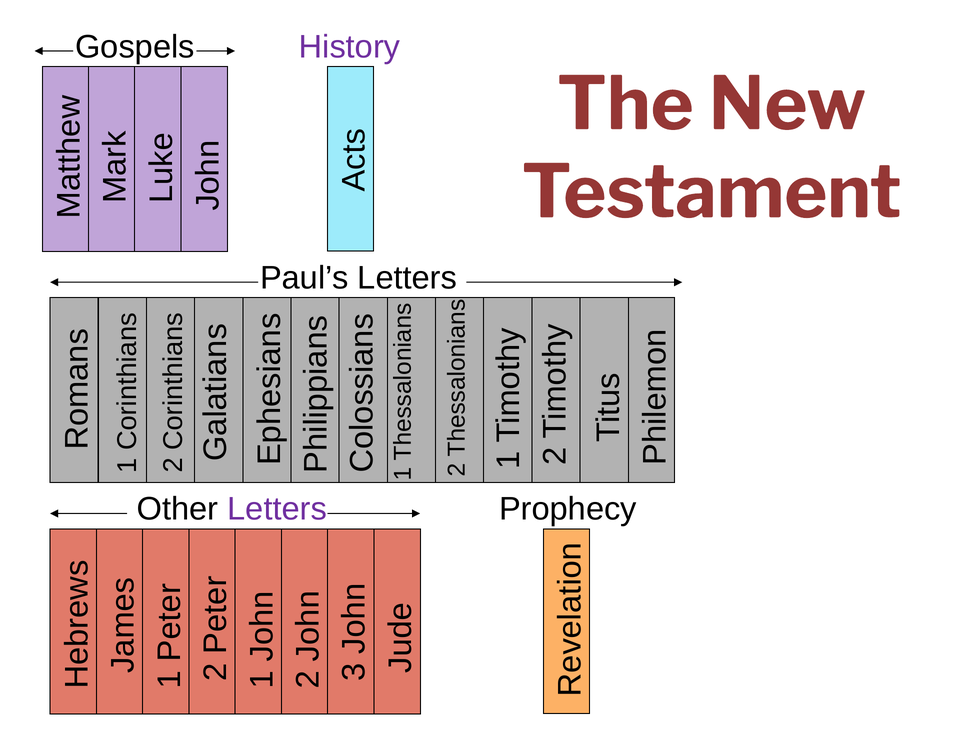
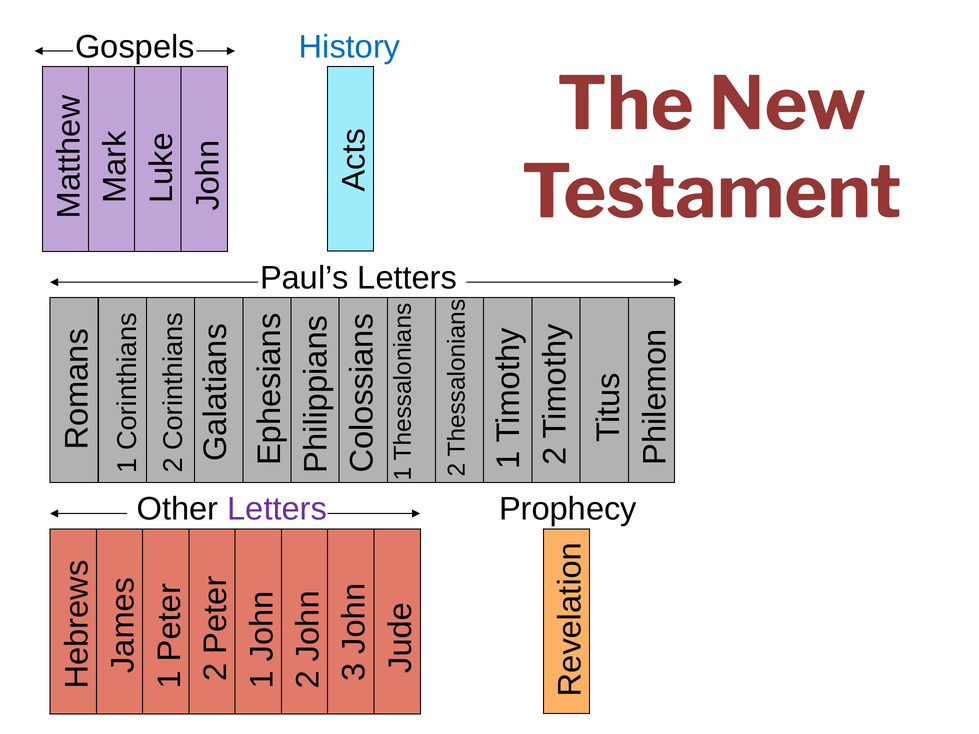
History colour: purple -> blue (349, 47)
